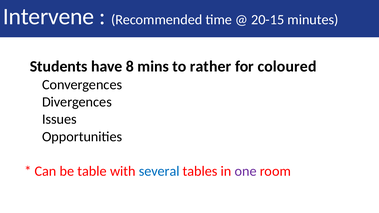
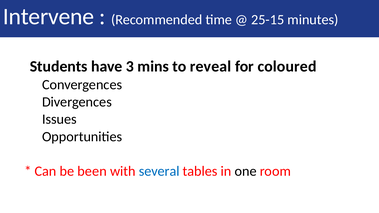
20-15: 20-15 -> 25-15 (268, 20)
8: 8 -> 3 (130, 67)
rather: rather -> reveal (211, 67)
table: table -> been (92, 171)
one colour: purple -> black (246, 171)
